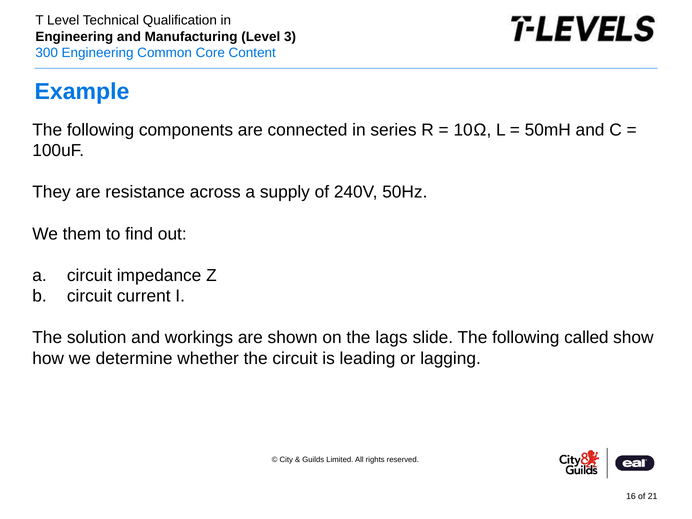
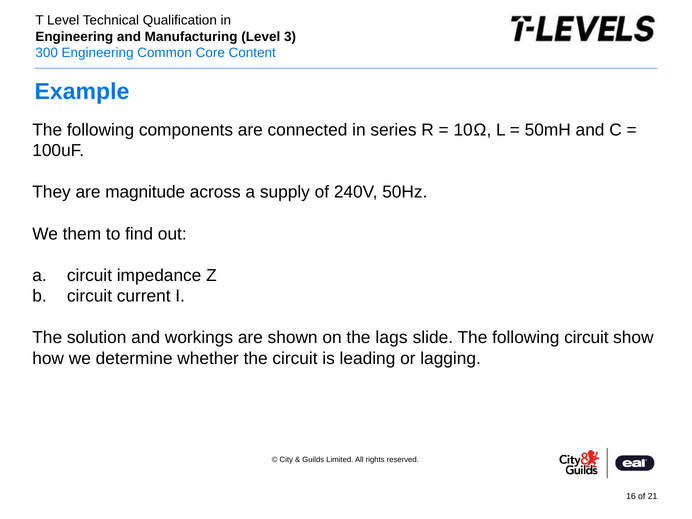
resistance: resistance -> magnitude (145, 192)
following called: called -> circuit (586, 338)
